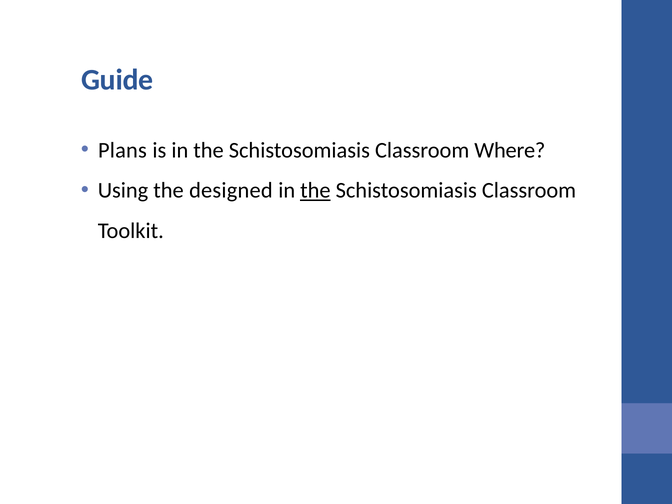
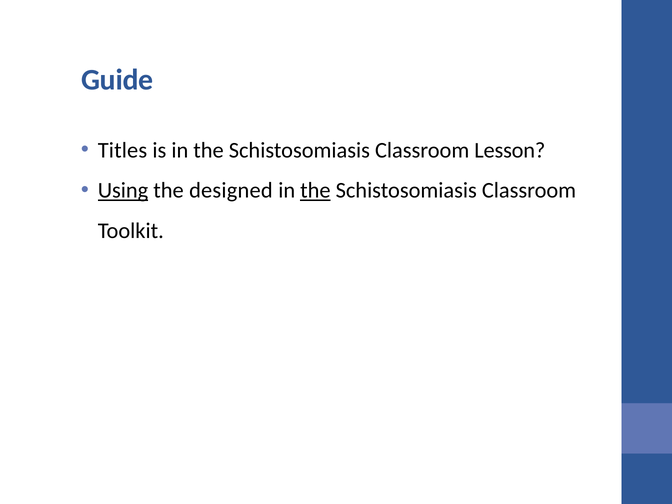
Plans: Plans -> Titles (122, 150)
Where: Where -> Lesson (510, 150)
Using underline: none -> present (123, 191)
